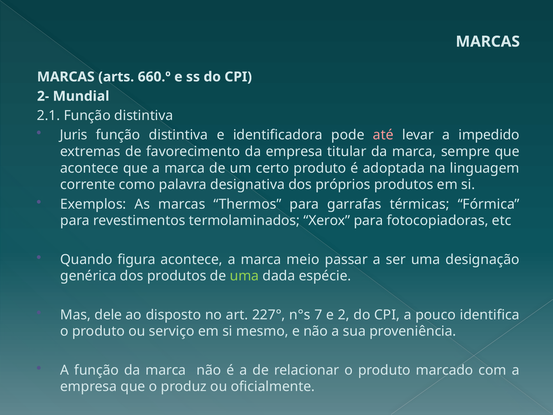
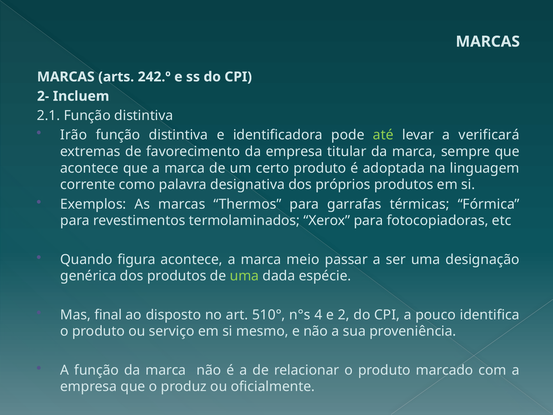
660.º: 660.º -> 242.º (154, 77)
Mundial: Mundial -> Incluem (81, 96)
Juris: Juris -> Irão (74, 135)
até colour: pink -> light green (383, 135)
impedido: impedido -> verificará (489, 135)
dele: dele -> final (108, 315)
227°: 227° -> 510° (269, 315)
7: 7 -> 4 (318, 315)
